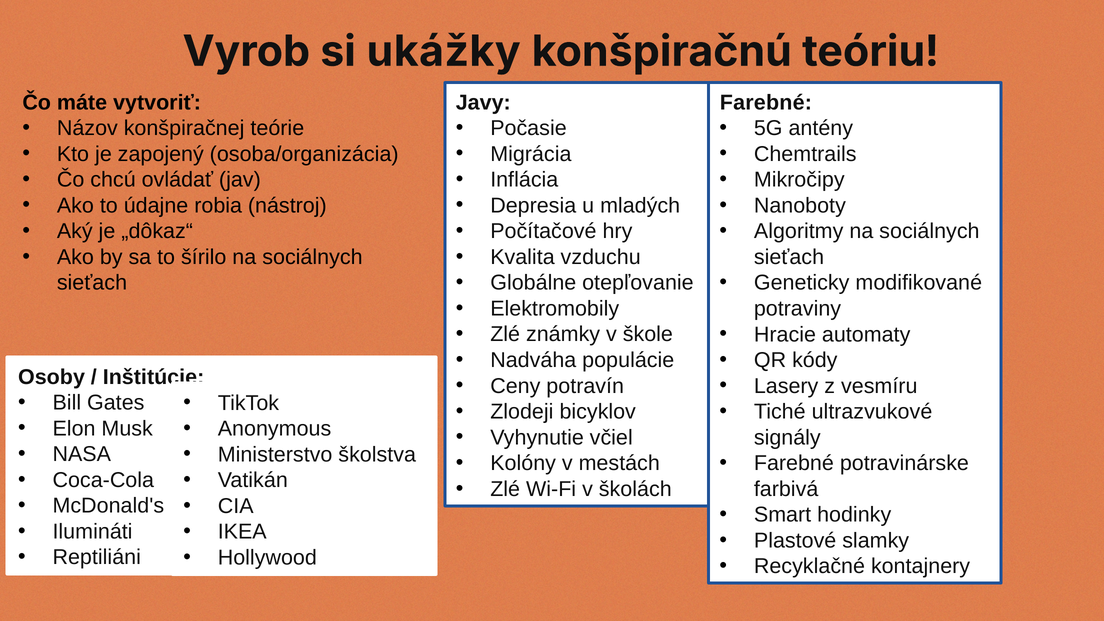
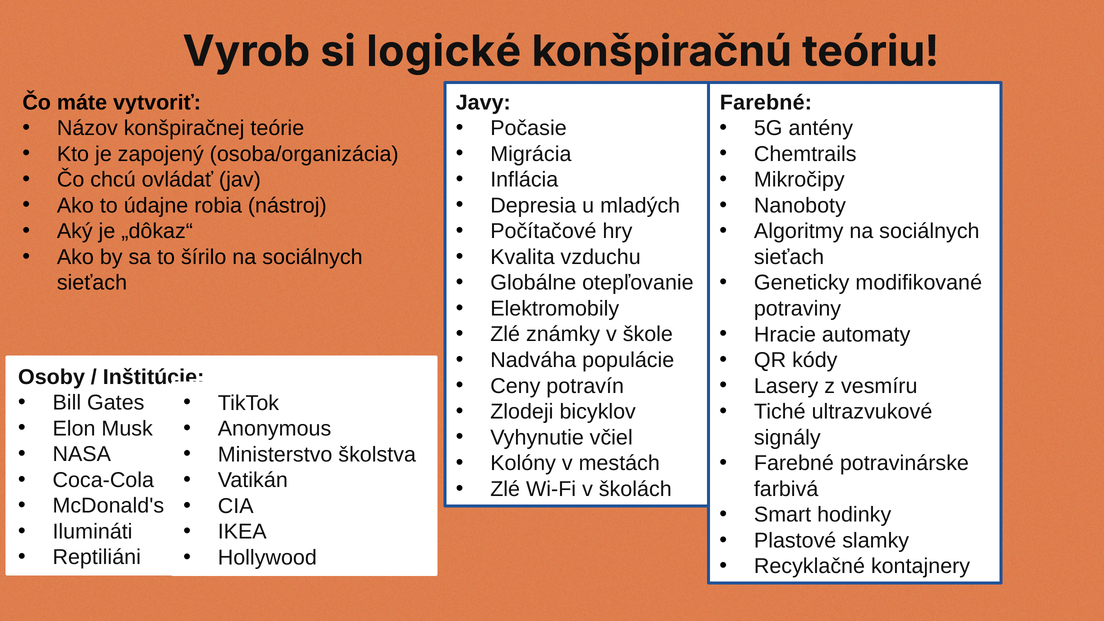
ukážky: ukážky -> logické (444, 52)
